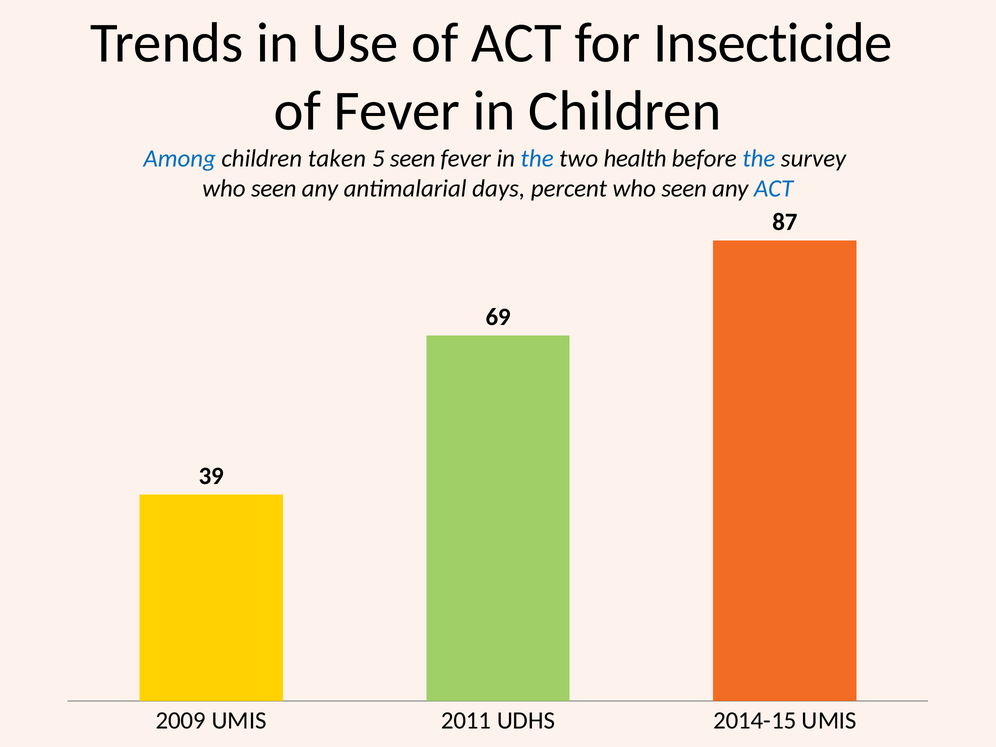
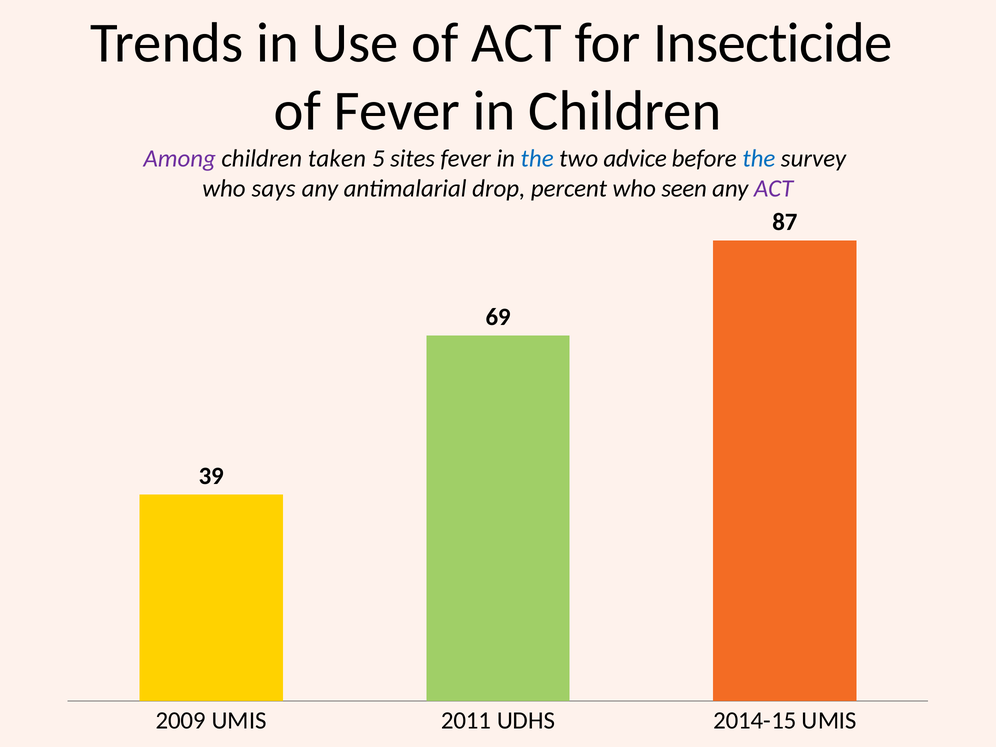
Among colour: blue -> purple (180, 159)
5 seen: seen -> sites (413, 159)
health: health -> advice (635, 159)
seen: seen -> says (274, 189)
days: days -> drop (499, 189)
ACT colour: blue -> purple (774, 189)
